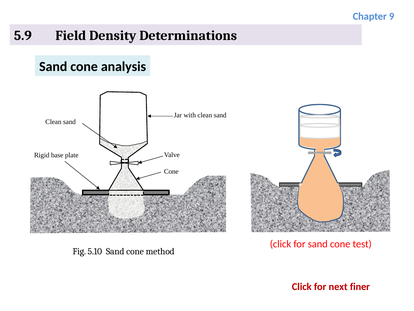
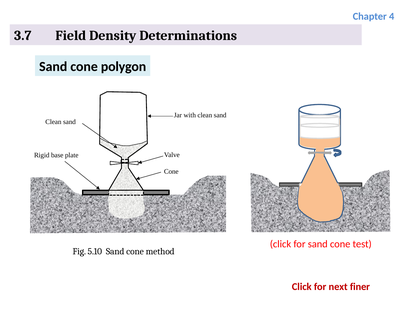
9: 9 -> 4 (392, 16)
5.9: 5.9 -> 3.7 (23, 36)
analysis: analysis -> polygon (124, 66)
